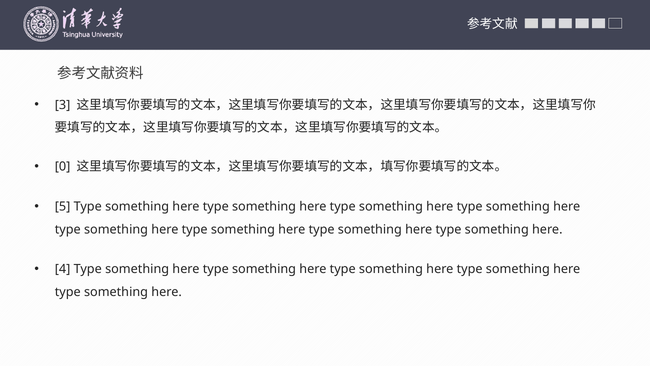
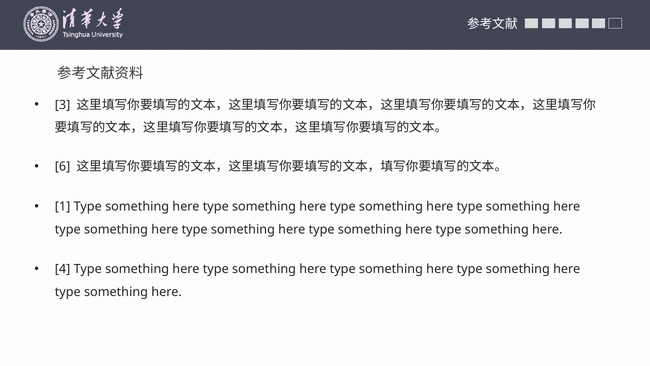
0: 0 -> 6 (63, 167)
5: 5 -> 1 (63, 206)
